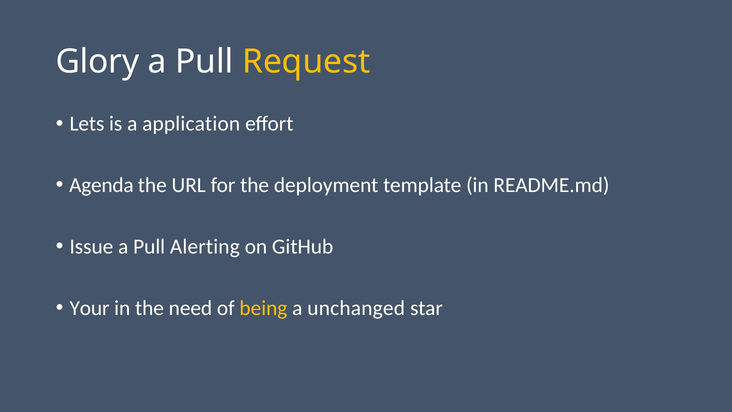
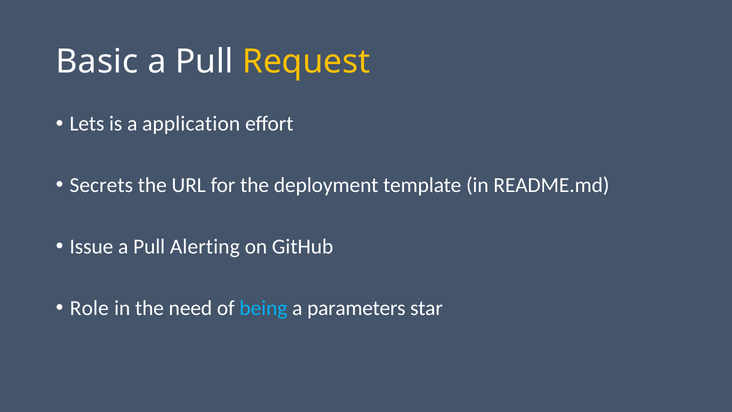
Glory: Glory -> Basic (97, 61)
Agenda: Agenda -> Secrets (101, 185)
Your: Your -> Role (89, 308)
being colour: yellow -> light blue (263, 308)
unchanged: unchanged -> parameters (356, 308)
